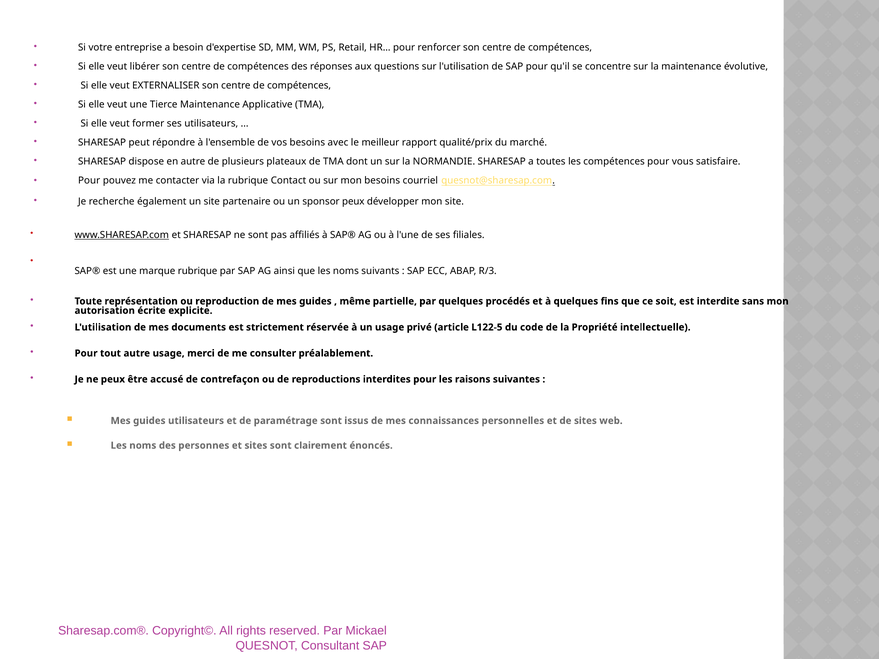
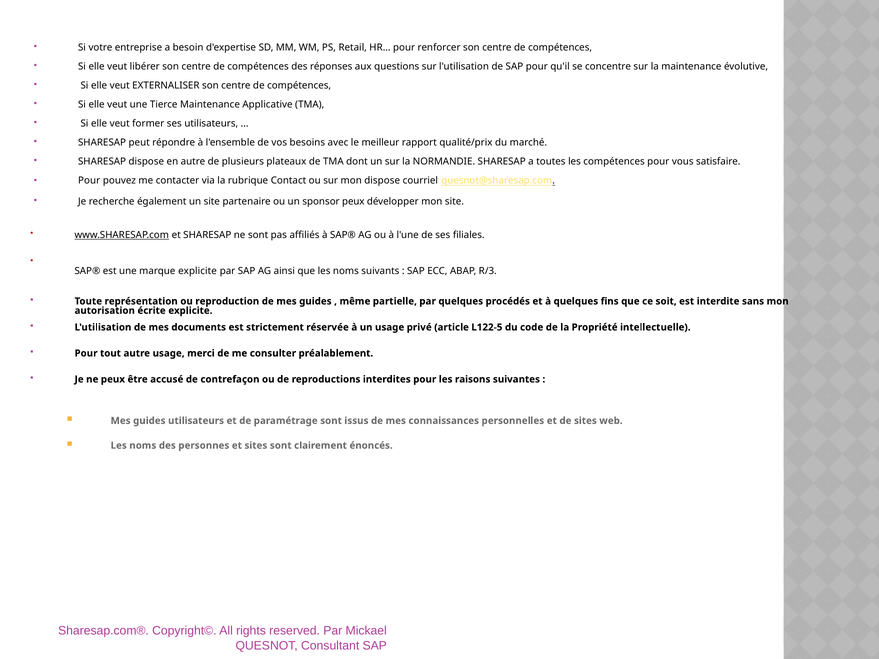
mon besoins: besoins -> dispose (382, 181)
marque rubrique: rubrique -> explicite (197, 271)
